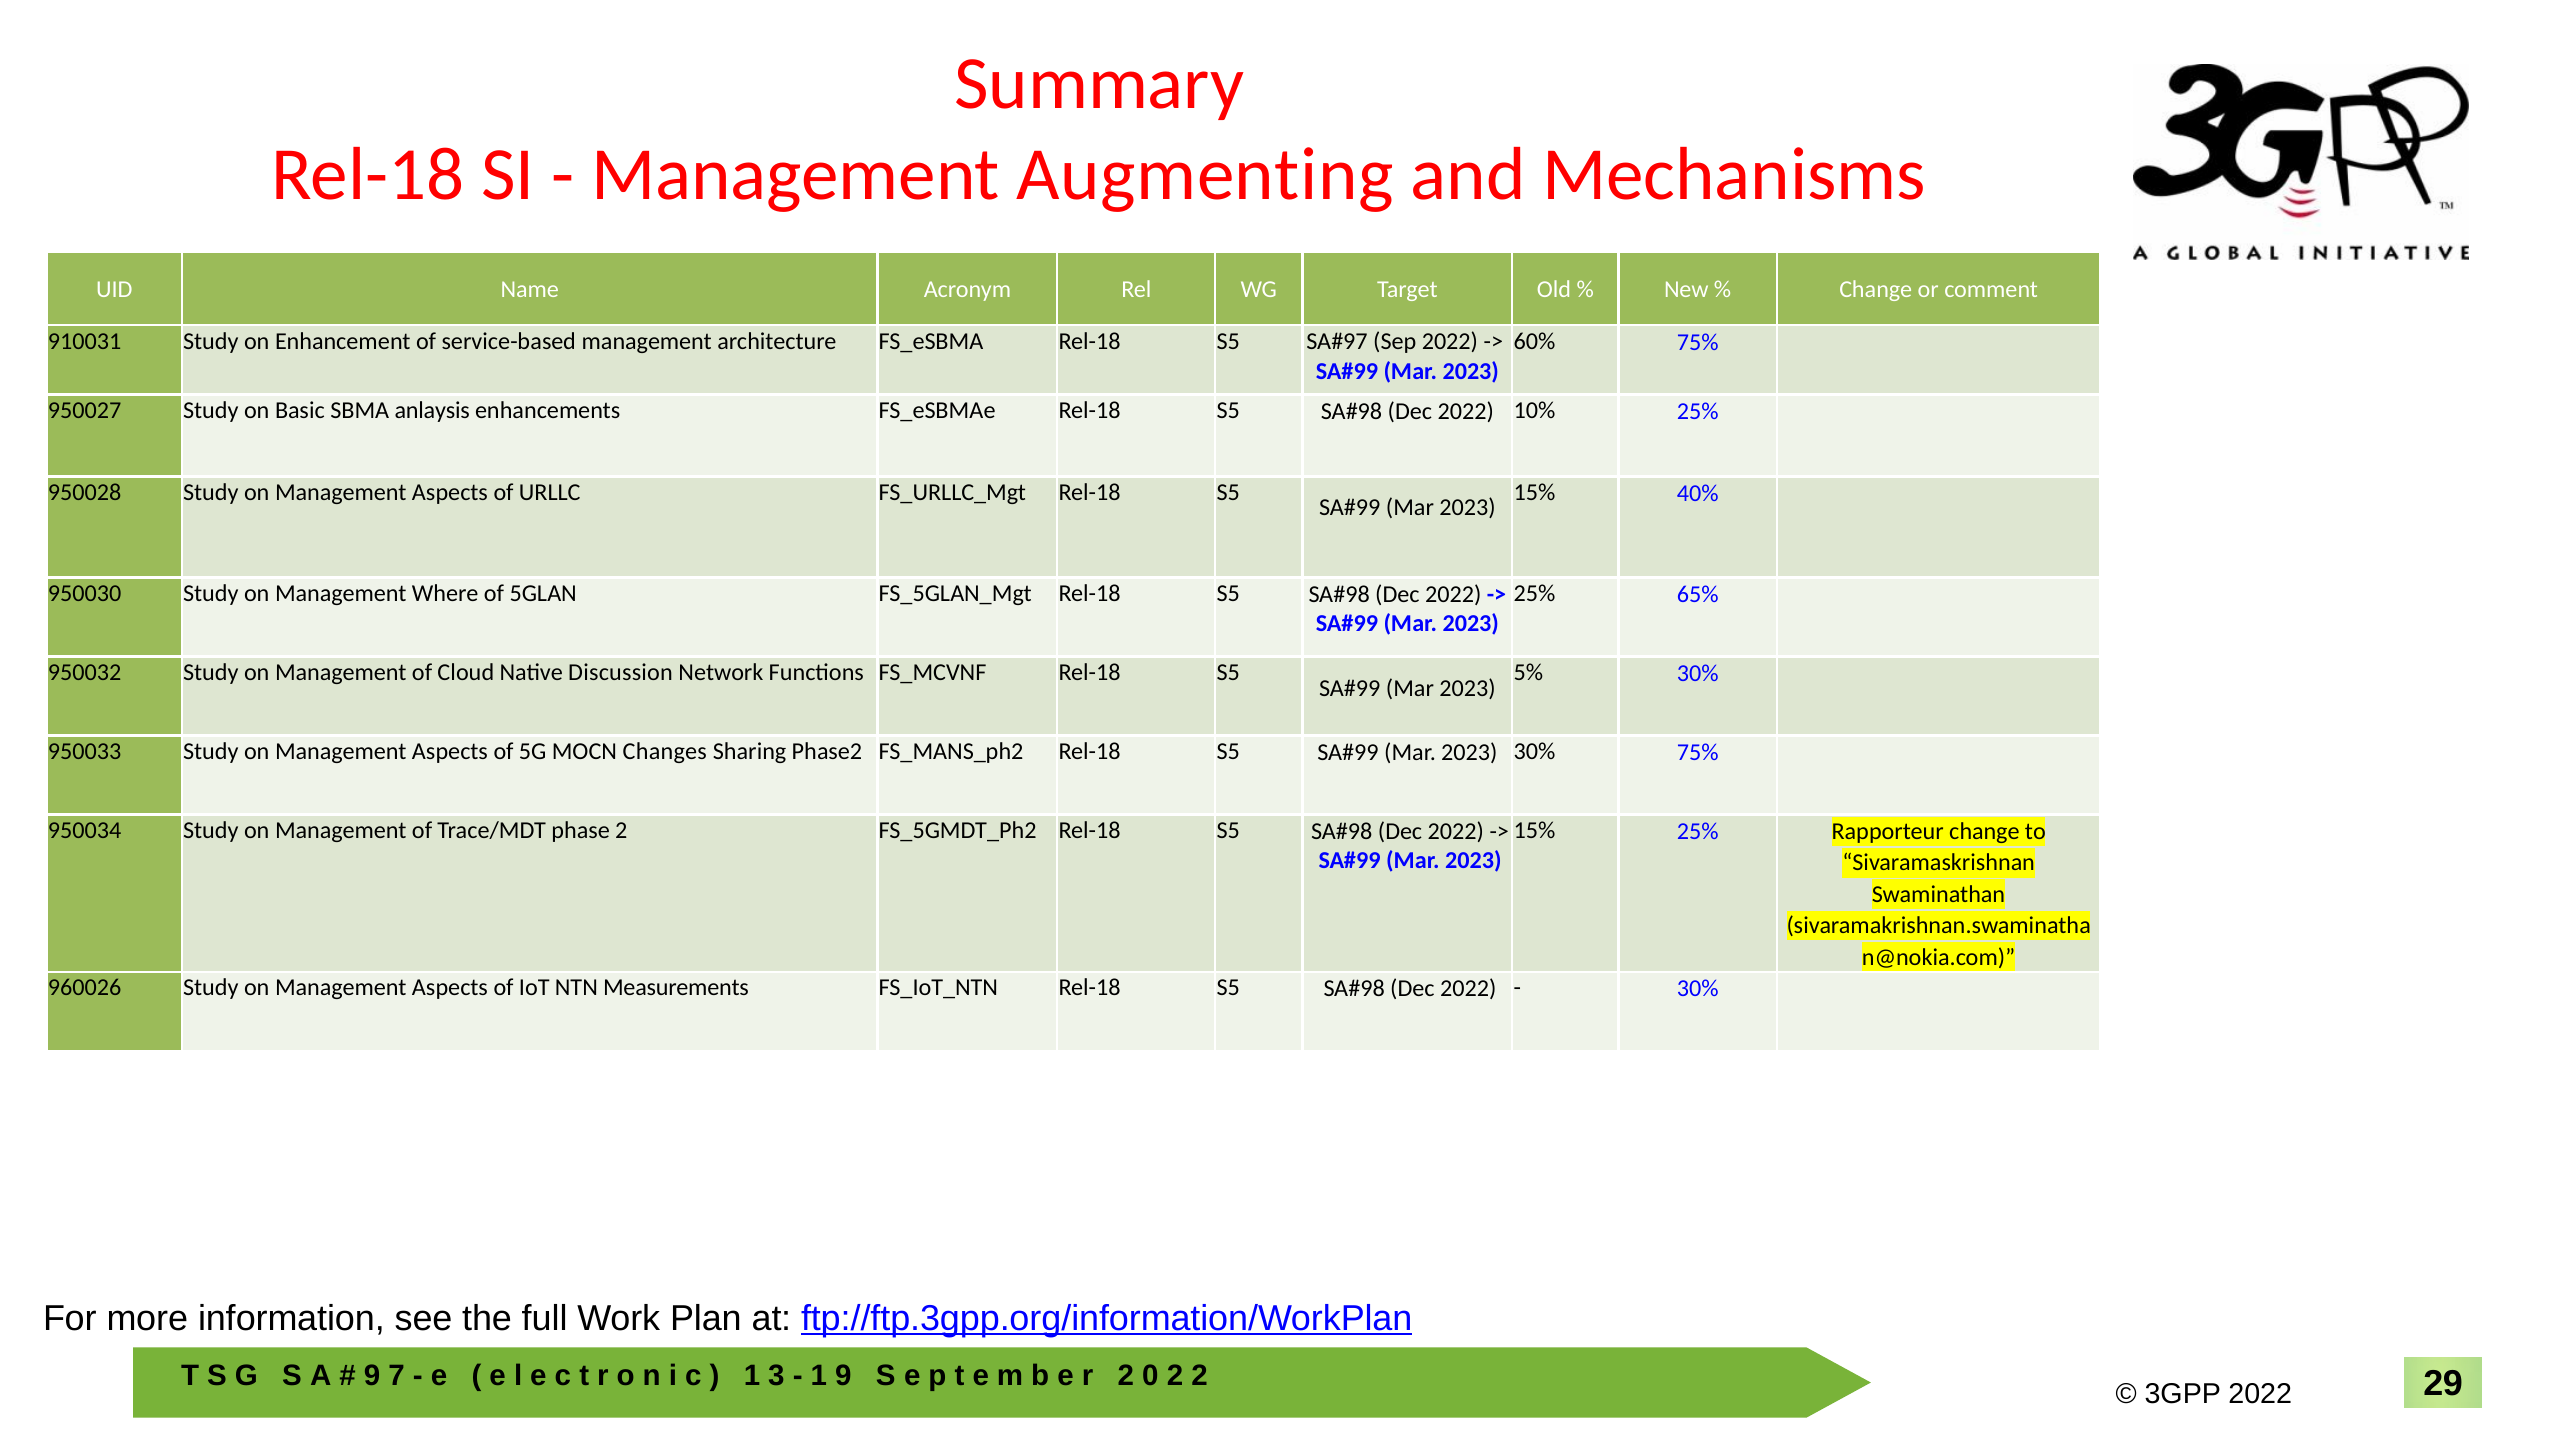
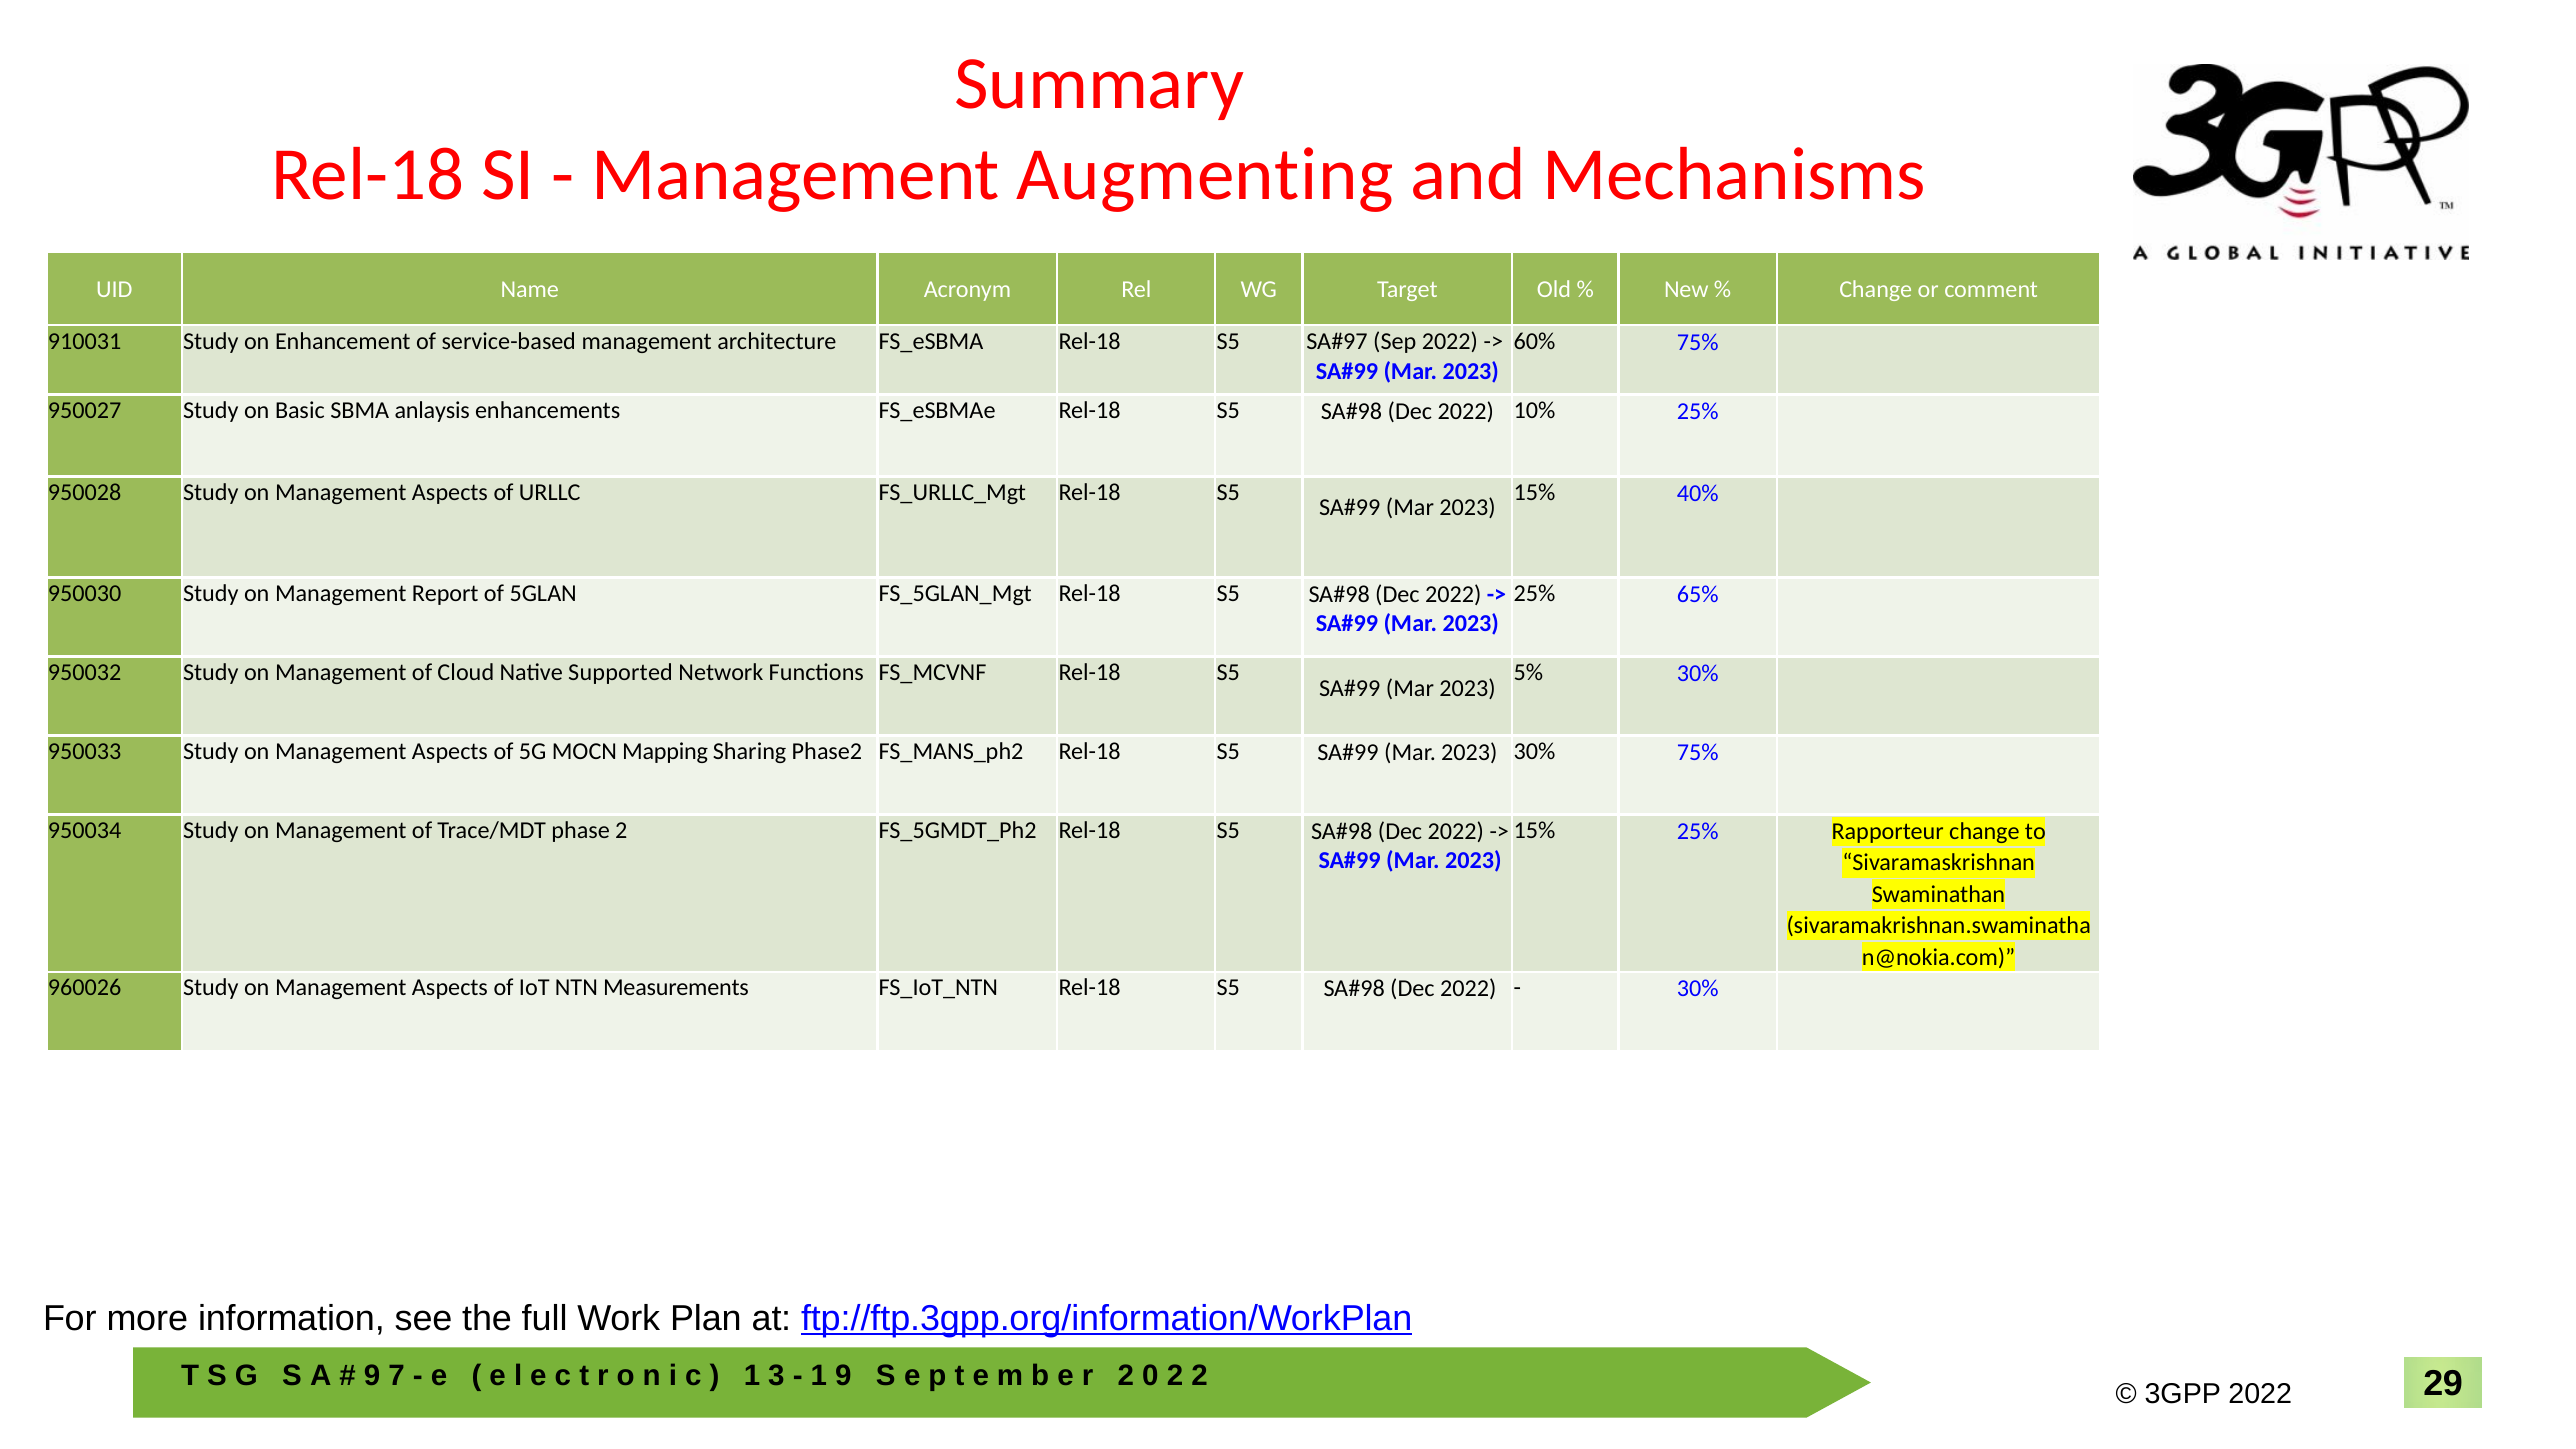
Where: Where -> Report (445, 594)
Discussion: Discussion -> Supported (621, 673)
Changes: Changes -> Mapping (665, 752)
